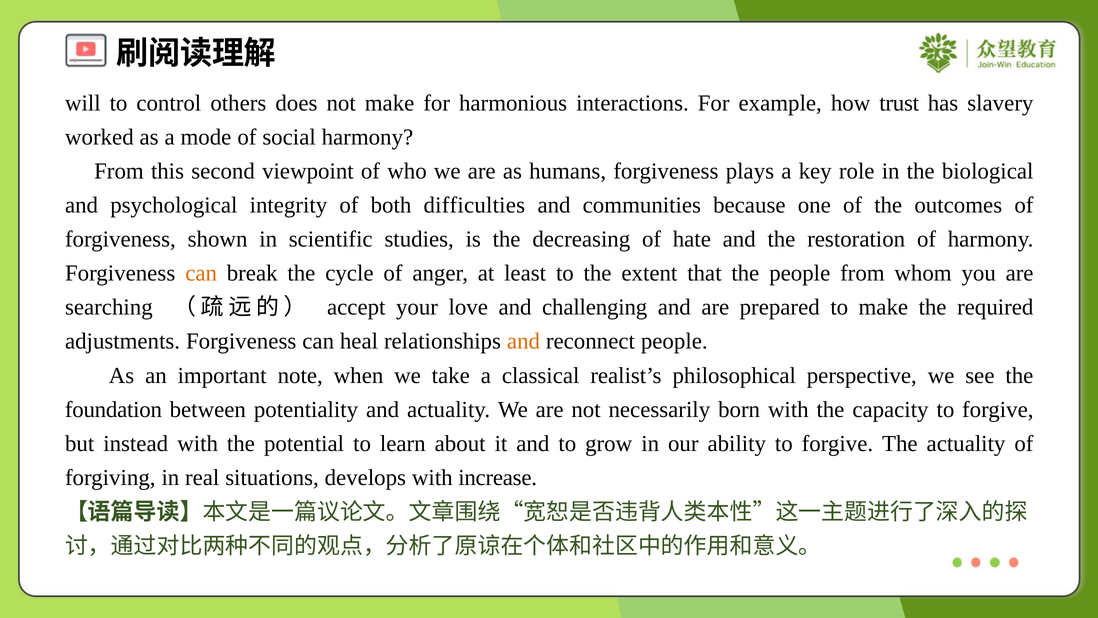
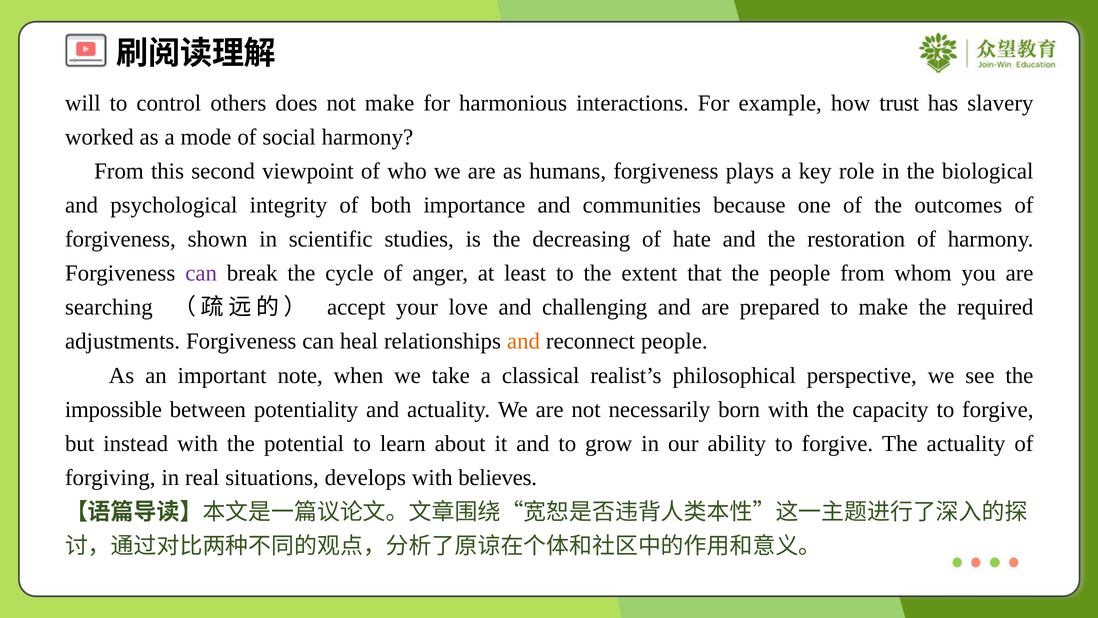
difficulties: difficulties -> importance (474, 205)
can colour: orange -> purple (201, 273)
foundation: foundation -> impossible (113, 409)
increase: increase -> believes (498, 477)
